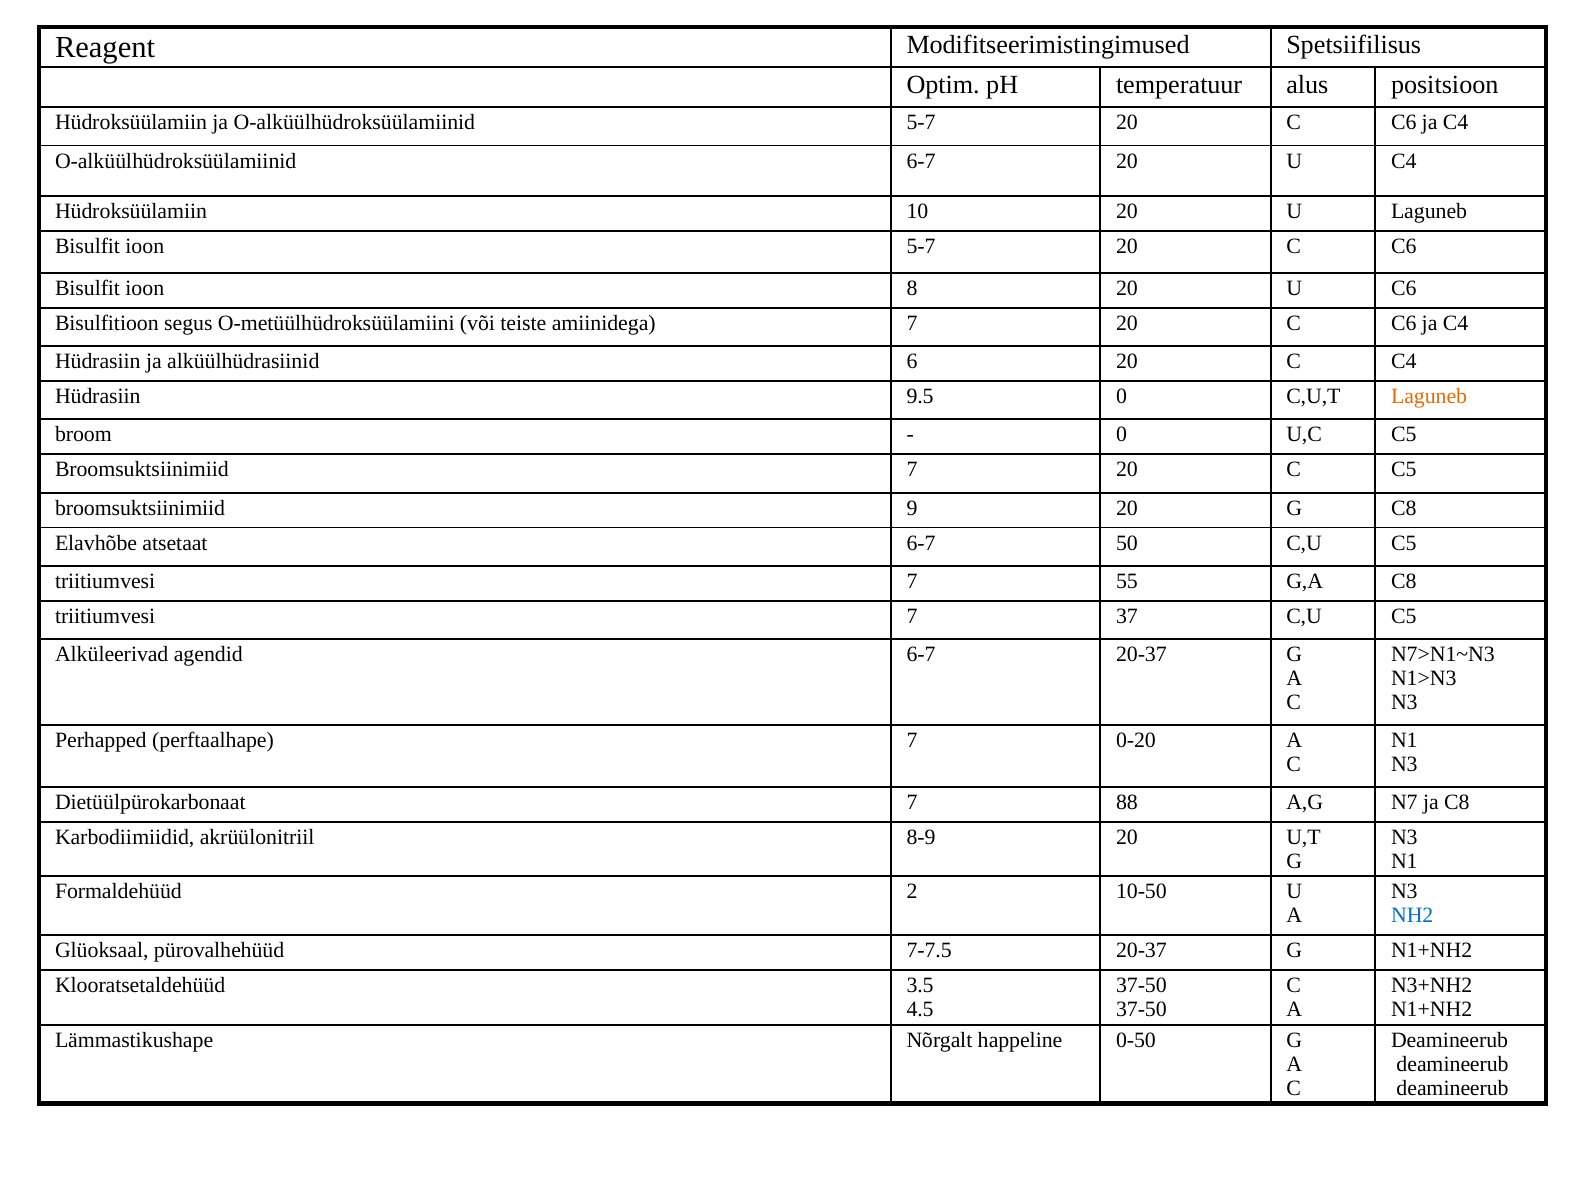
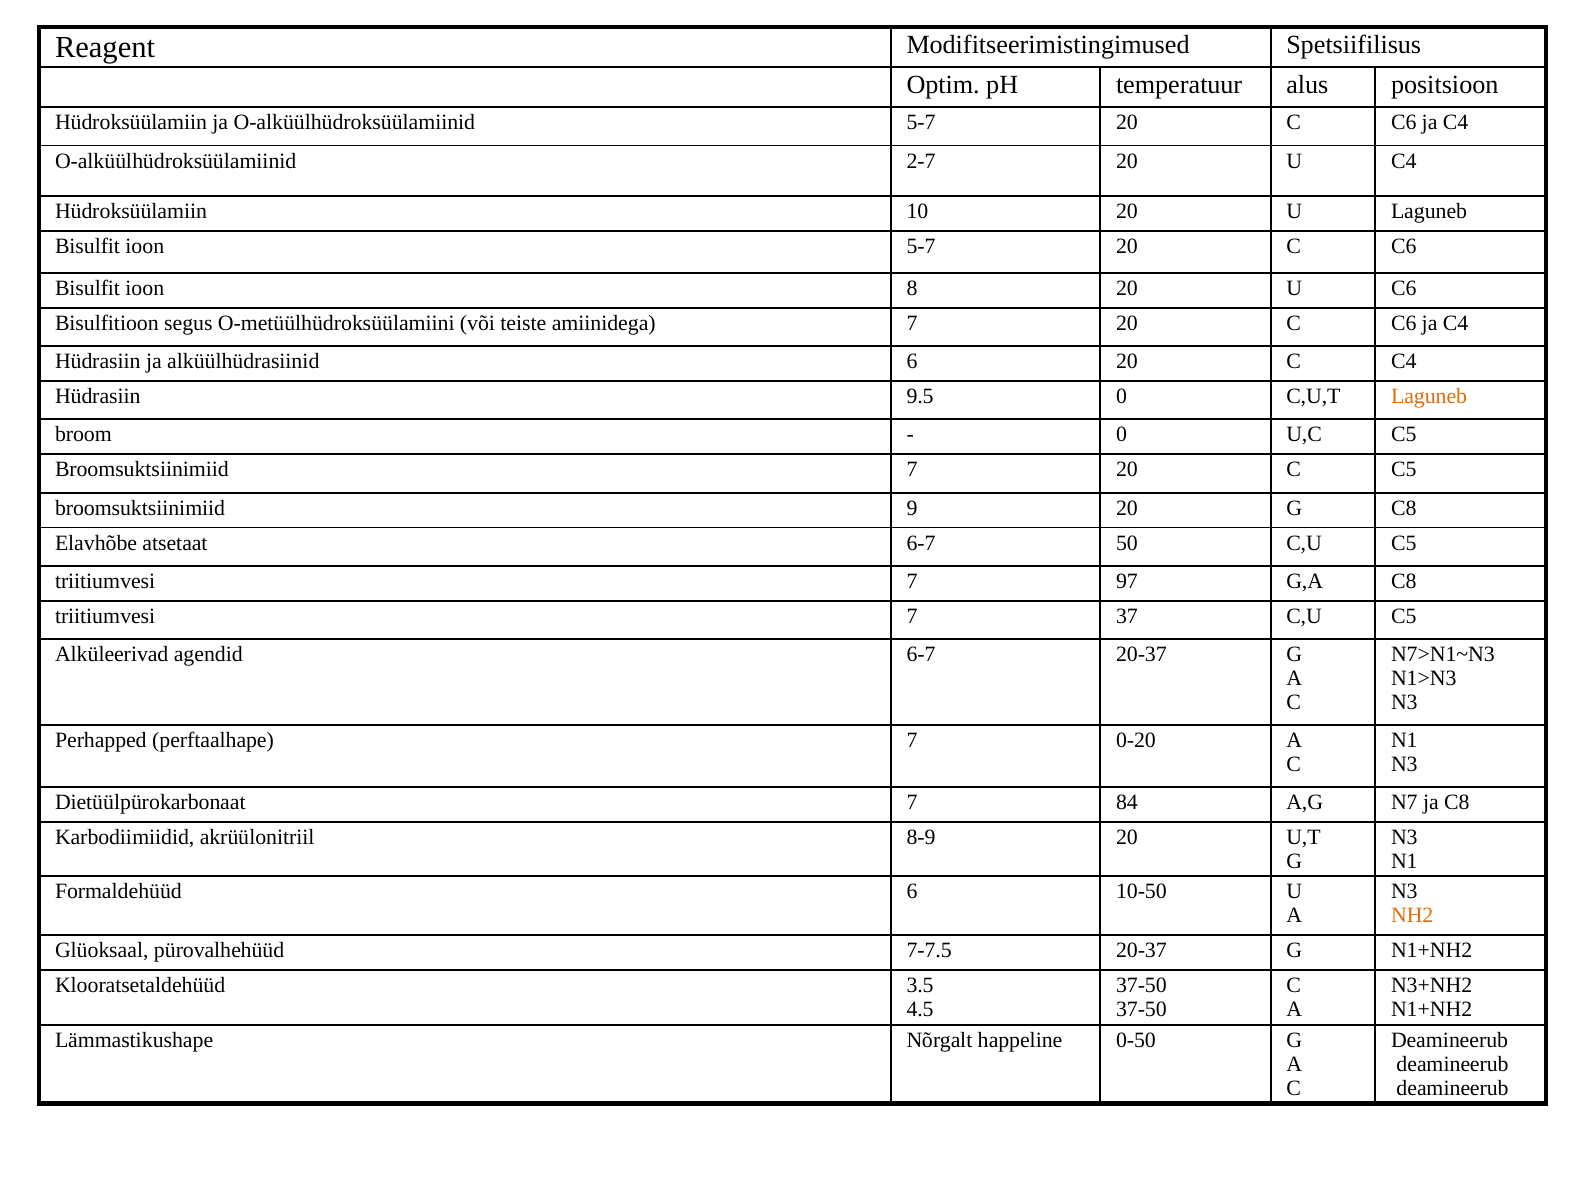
O-alküülhüdroksüülamiinid 6-7: 6-7 -> 2-7 (921, 161)
55: 55 -> 97 (1127, 581)
88: 88 -> 84 (1127, 802)
Formaldehüüd 2: 2 -> 6 (912, 892)
NH2 colour: blue -> orange (1412, 916)
